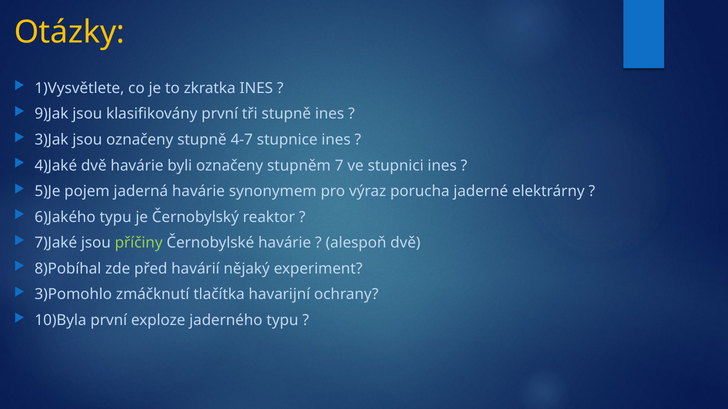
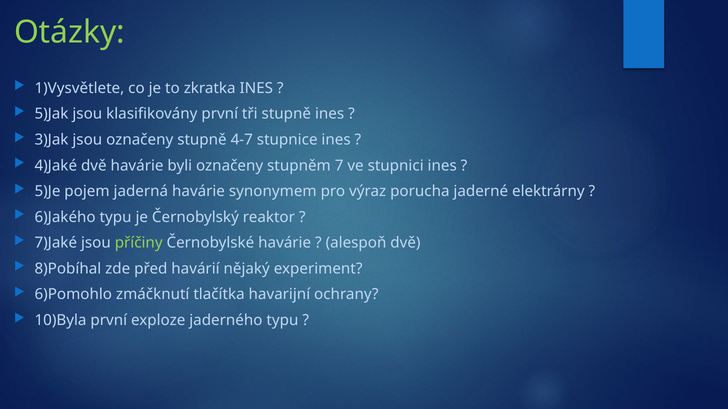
Otázky colour: yellow -> light green (69, 32)
9)Jak: 9)Jak -> 5)Jak (51, 114)
3)Pomohlo: 3)Pomohlo -> 6)Pomohlo (73, 295)
